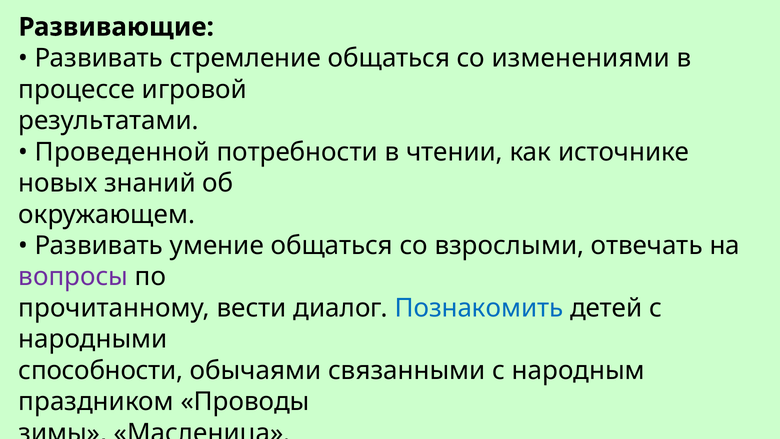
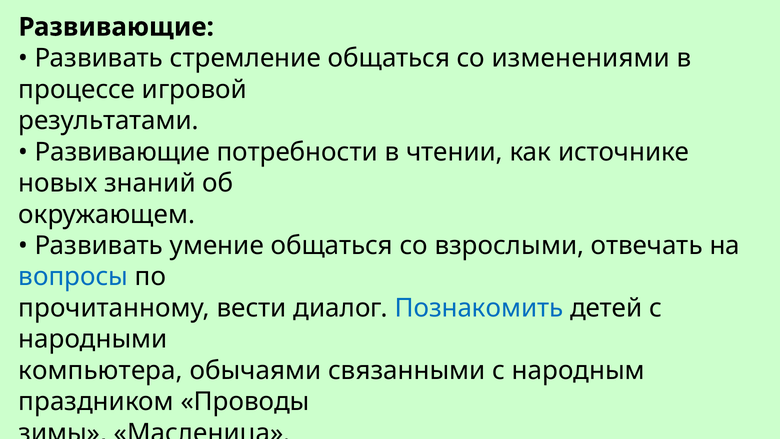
Проведенной: Проведенной -> Развивающие (123, 152)
вопросы colour: purple -> blue (73, 277)
способности: способности -> компьютера (101, 370)
